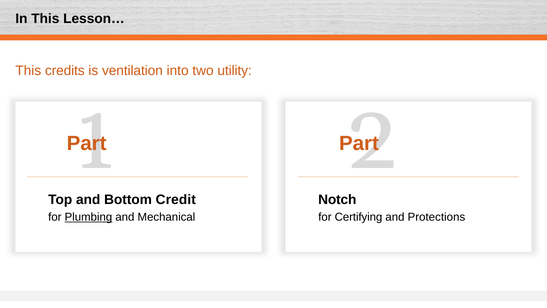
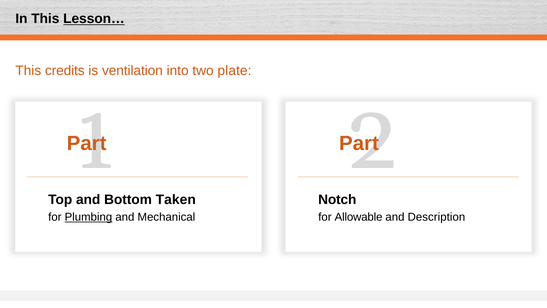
Lesson… underline: none -> present (94, 19)
utility: utility -> plate (234, 71)
Credit: Credit -> Taken (176, 199)
Certifying: Certifying -> Allowable (359, 217)
Protections: Protections -> Description (436, 217)
